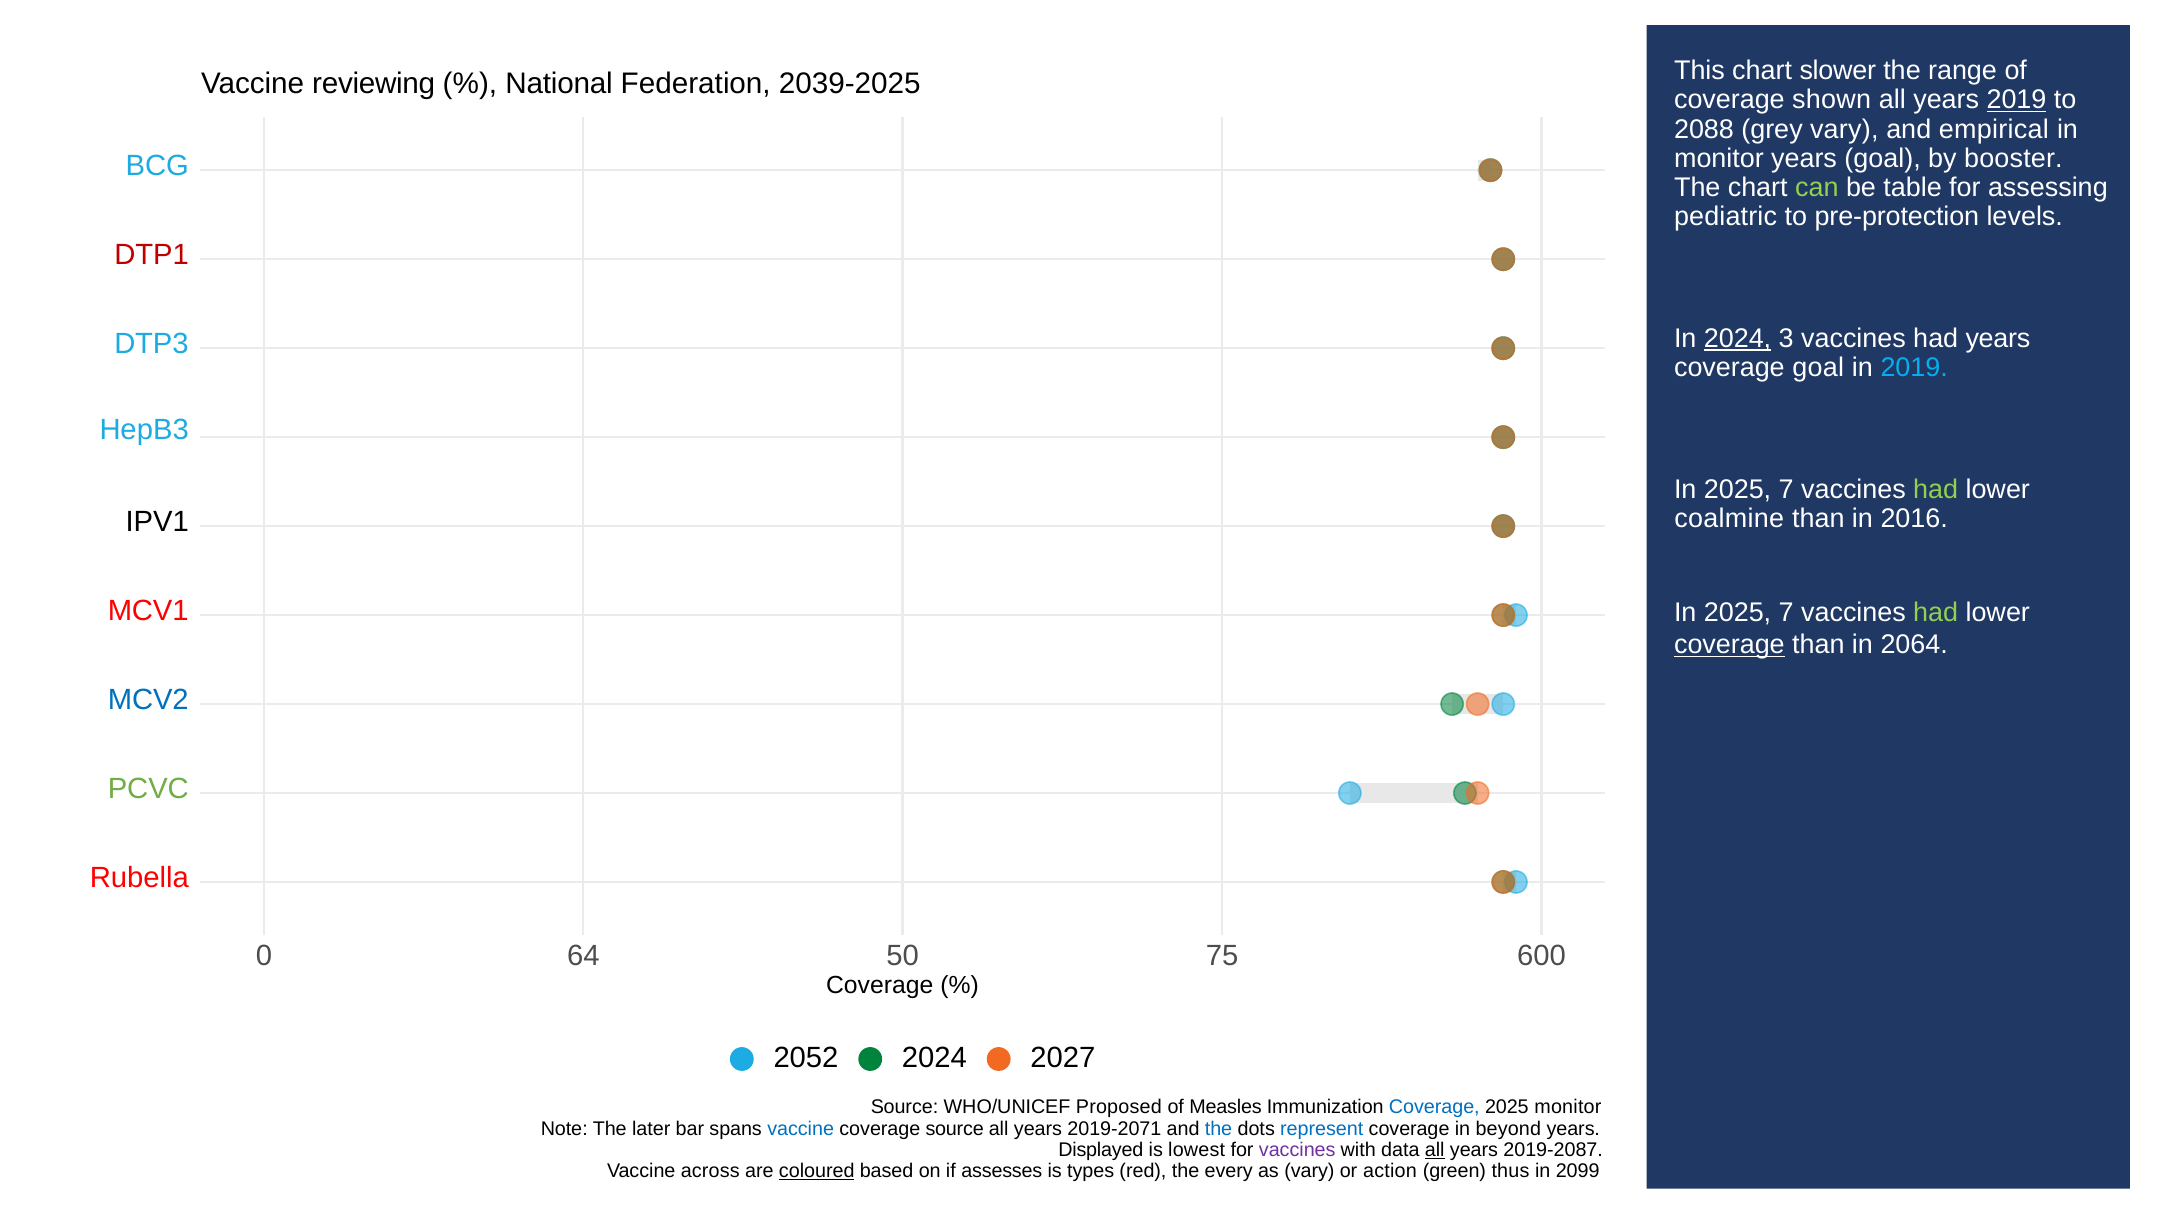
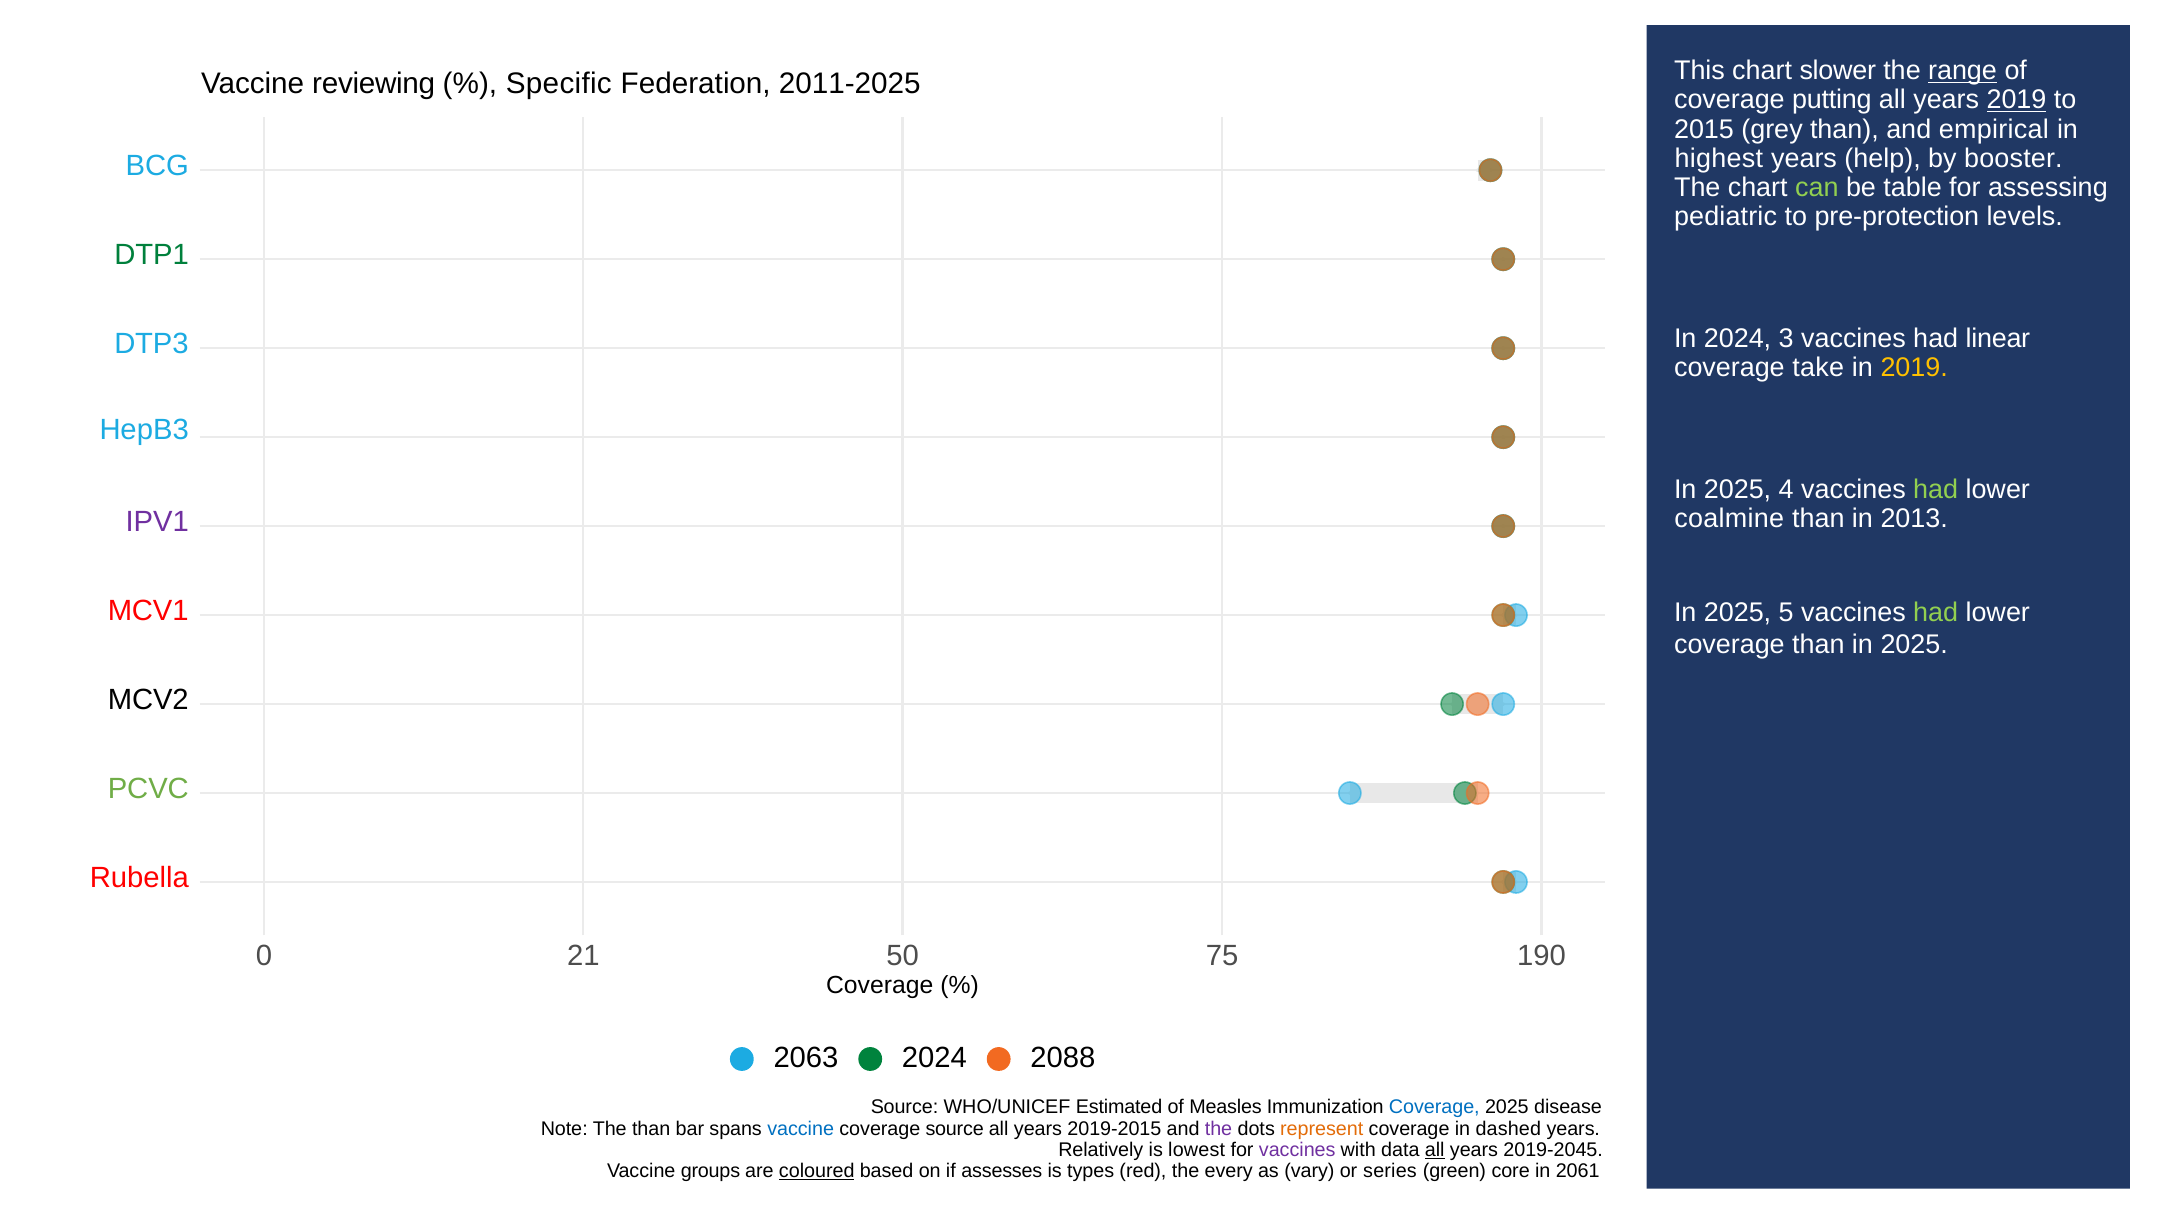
range underline: none -> present (1962, 71)
National: National -> Specific (559, 83)
2039-2025: 2039-2025 -> 2011-2025 (850, 83)
shown: shown -> putting (1832, 100)
2088: 2088 -> 2015 (1704, 129)
grey vary: vary -> than (1844, 129)
monitor: monitor -> highest (1719, 158)
years goal: goal -> help (1883, 158)
DTP1 colour: red -> green (152, 255)
2024 underline: present -> none (1738, 338)
had years: years -> linear (1998, 338)
coverage goal: goal -> take (1818, 367)
2019 colour: light blue -> yellow (1914, 367)
7: 7 -> 4 (1786, 489)
2016: 2016 -> 2013 (1914, 518)
IPV1 colour: black -> purple (157, 522)
7: 7 -> 5 (1786, 612)
coverage underline: present -> none (1729, 645)
than in 2064: 2064 -> 2025 (1914, 645)
MCV2 colour: blue -> black (148, 699)
64: 64 -> 21 (583, 955)
600: 600 -> 190 (1542, 955)
2052: 2052 -> 2063 (806, 1057)
2027: 2027 -> 2088 (1063, 1057)
Proposed: Proposed -> Estimated (1119, 1107)
2025 monitor: monitor -> disease (1568, 1107)
The later: later -> than (651, 1128)
2019-2071: 2019-2071 -> 2019-2015 (1114, 1128)
the colour: blue -> purple (1219, 1128)
represent colour: blue -> orange (1322, 1128)
beyond: beyond -> dashed (1508, 1128)
Displayed: Displayed -> Relatively (1101, 1149)
2019-2087: 2019-2087 -> 2019-2045 (1553, 1149)
across: across -> groups (710, 1171)
action: action -> series (1390, 1171)
thus: thus -> core (1511, 1171)
2099: 2099 -> 2061 (1578, 1171)
